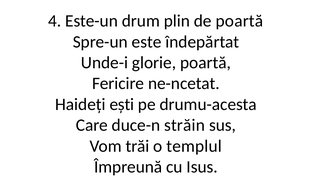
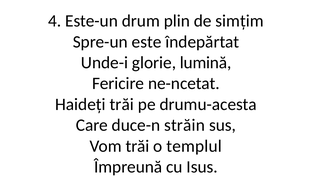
de poartă: poartă -> simțim (240, 21)
glorie poartă: poartă -> lumină (206, 62)
Haideți ești: ești -> trăi (122, 104)
